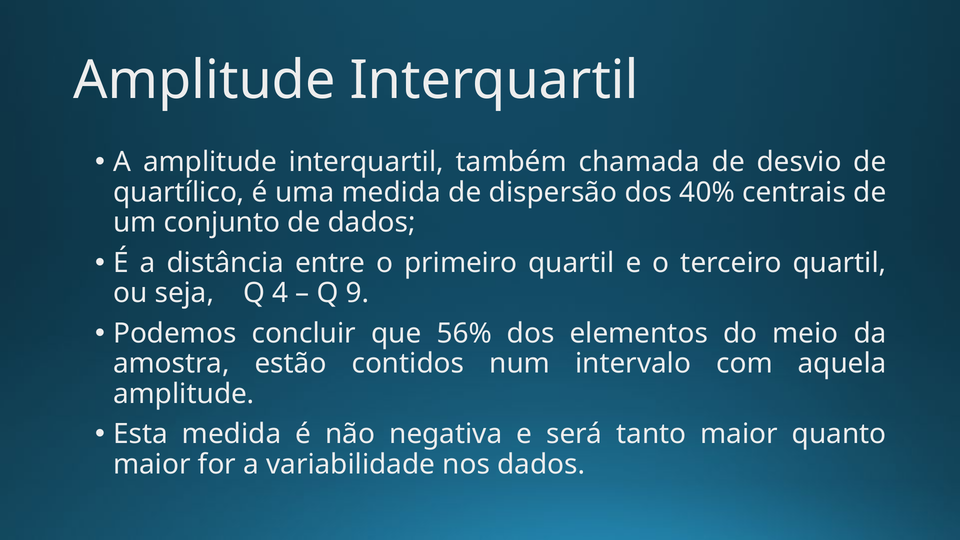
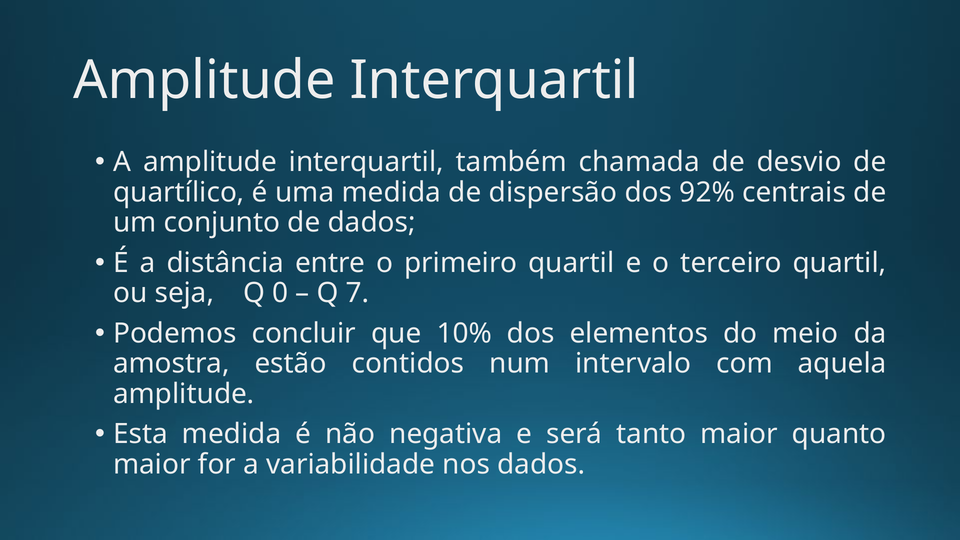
40%: 40% -> 92% (707, 192)
4: 4 -> 0 (280, 293)
9: 9 -> 7 (358, 293)
56%: 56% -> 10% (464, 333)
